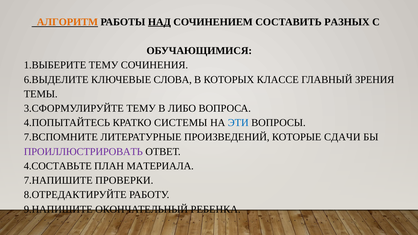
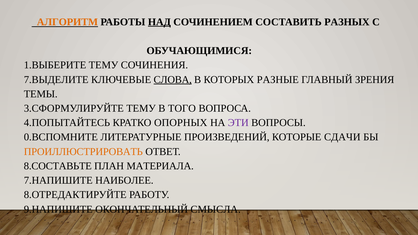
6.ВЫДЕЛИТЕ: 6.ВЫДЕЛИТЕ -> 7.ВЫДЕЛИТЕ (56, 80)
СЛОВА underline: none -> present (173, 80)
КЛАССЕ: КЛАССЕ -> РАЗНЫЕ (278, 80)
ЛИБО: ЛИБО -> ТОГО (182, 108)
СИСТЕМЫ: СИСТЕМЫ -> ОПОРНЫХ (181, 123)
ЭТИ colour: blue -> purple (238, 123)
7.ВСПОМНИТЕ: 7.ВСПОМНИТЕ -> 0.ВСПОМНИТЕ (61, 137)
ПРОИЛЛЮСТРИРОВАТЬ colour: purple -> orange (83, 152)
4.СОСТАВЬТЕ: 4.СОСТАВЬТЕ -> 8.СОСТАВЬТЕ (58, 166)
ПРОВЕРКИ: ПРОВЕРКИ -> НАИБОЛЕЕ (124, 181)
РЕБЕНКА: РЕБЕНКА -> СМЫСЛА (216, 209)
